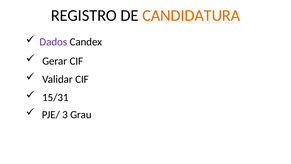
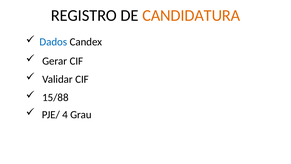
Dados colour: purple -> blue (53, 42)
15/31: 15/31 -> 15/88 (55, 97)
3: 3 -> 4 (65, 114)
